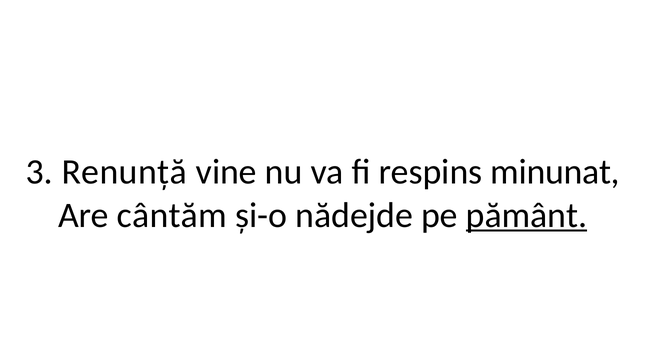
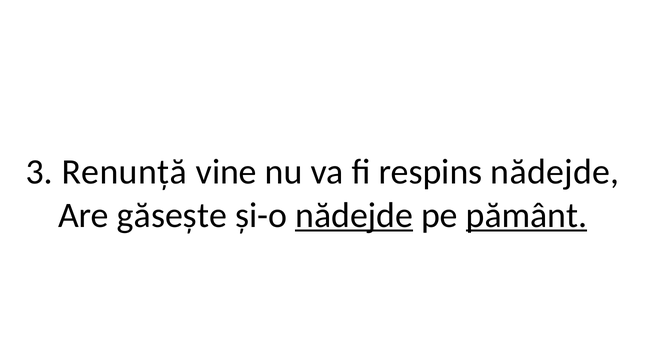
respins minunat: minunat -> nădejde (555, 172)
cântăm: cântăm -> găsește (172, 215)
nădejde underline: none -> present (354, 215)
